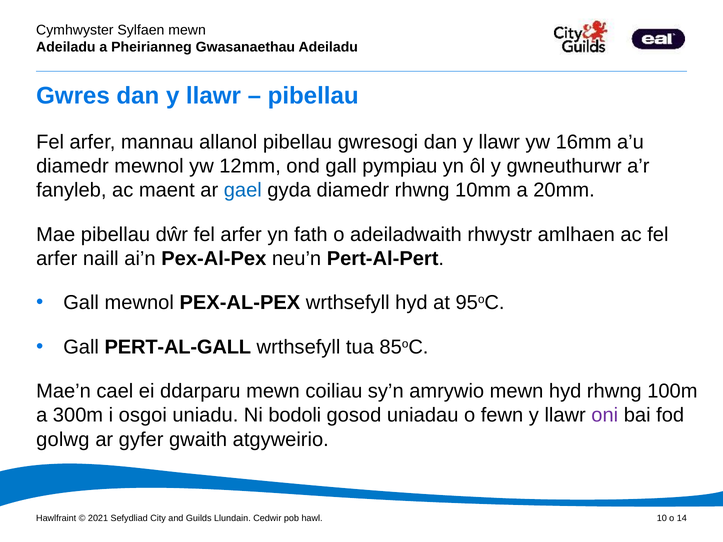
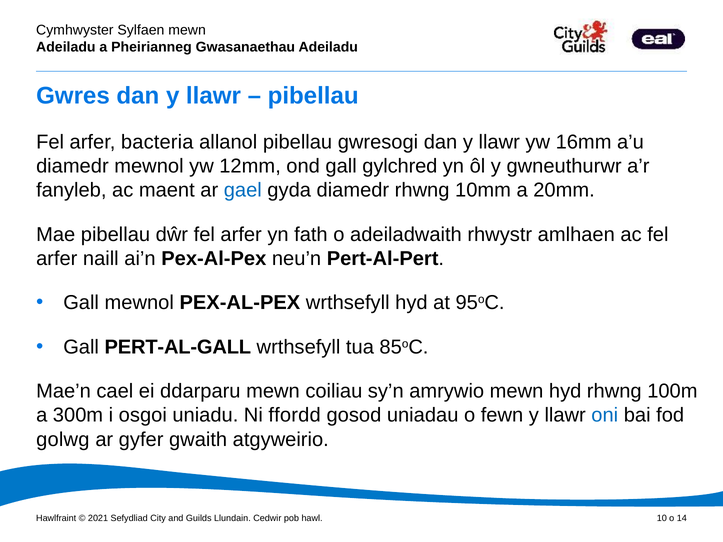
mannau: mannau -> bacteria (157, 142)
pympiau: pympiau -> gylchred (400, 166)
bodoli: bodoli -> ffordd (295, 415)
oni colour: purple -> blue (605, 415)
